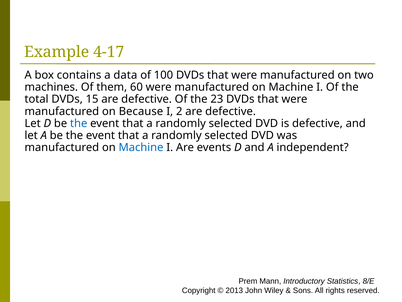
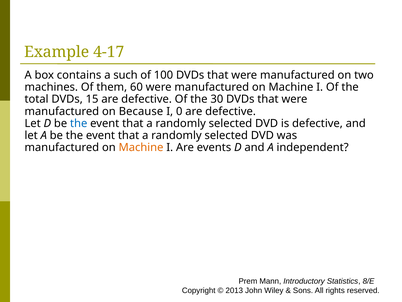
data: data -> such (125, 75)
23: 23 -> 30 (217, 99)
2: 2 -> 0 (179, 111)
Machine colour: blue -> orange (141, 147)
